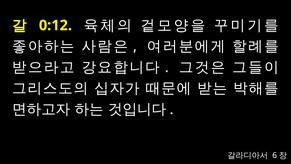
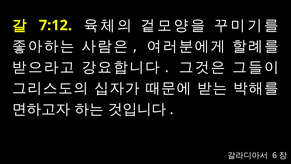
0:12: 0:12 -> 7:12 (55, 25)
